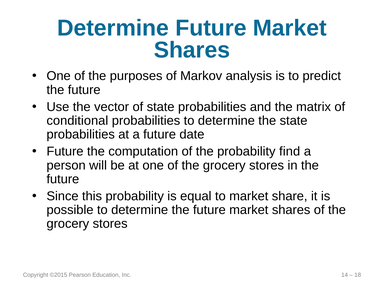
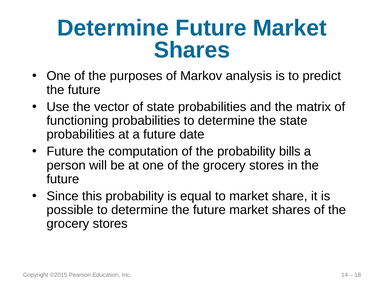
conditional: conditional -> functioning (77, 121)
find: find -> bills (290, 151)
